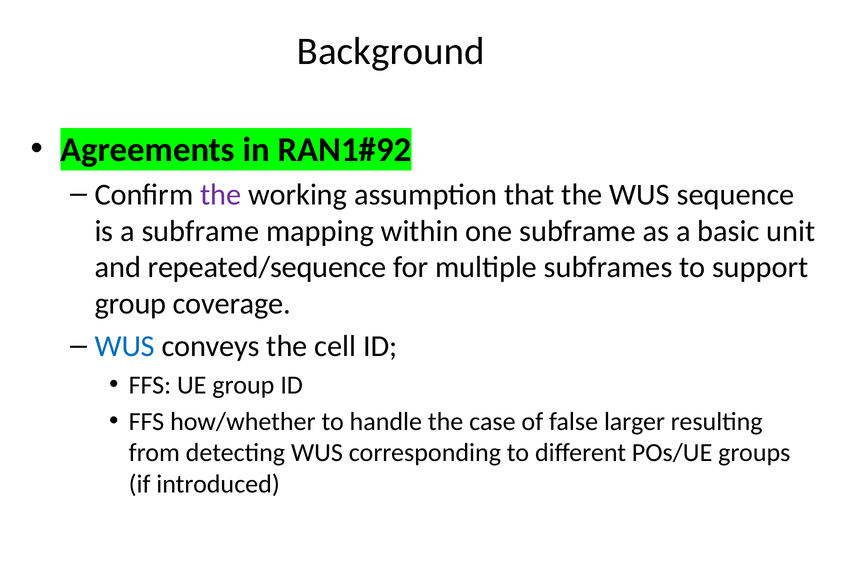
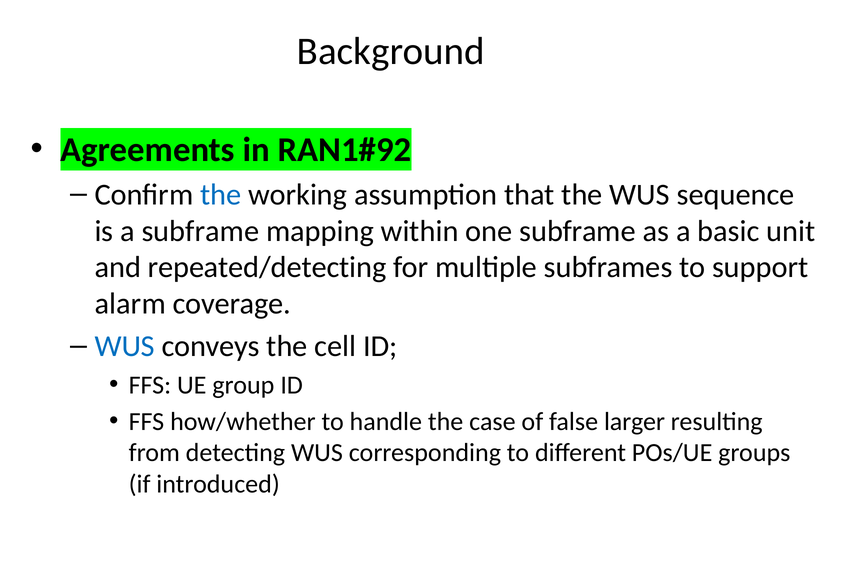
the colour: purple -> blue (221, 195)
repeated/sequence: repeated/sequence -> repeated/detecting (267, 268)
group: group -> alarm (130, 304)
